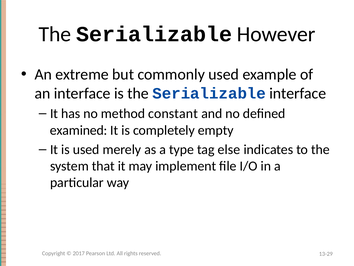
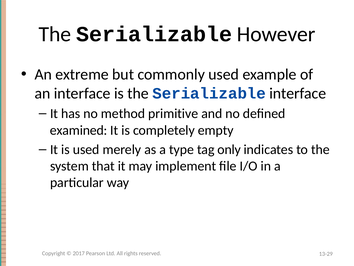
constant: constant -> primitive (173, 113)
else: else -> only (229, 149)
